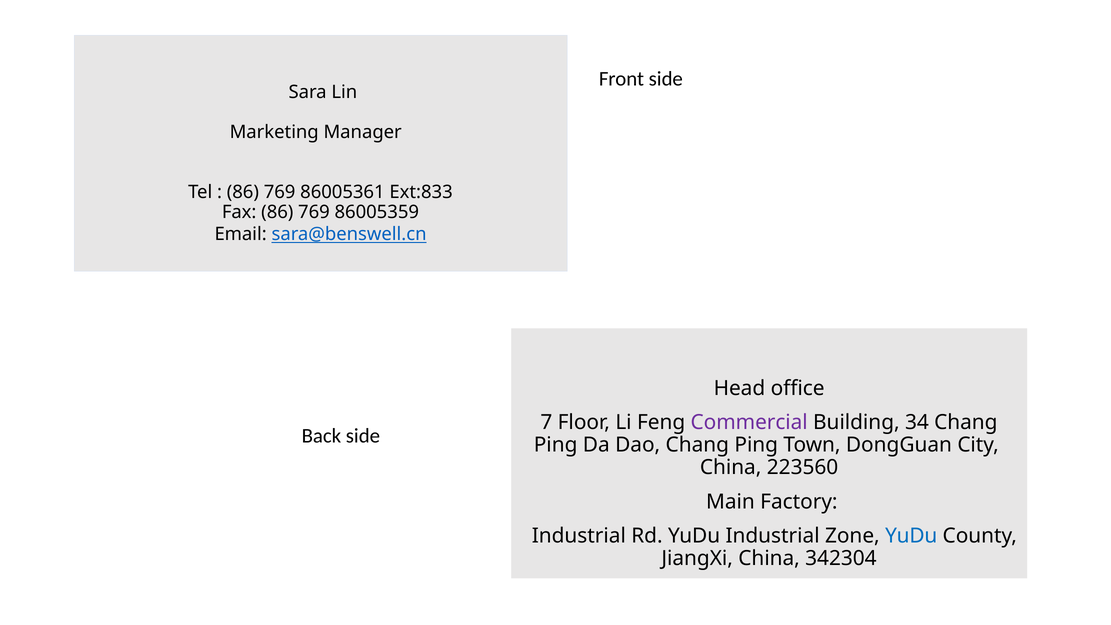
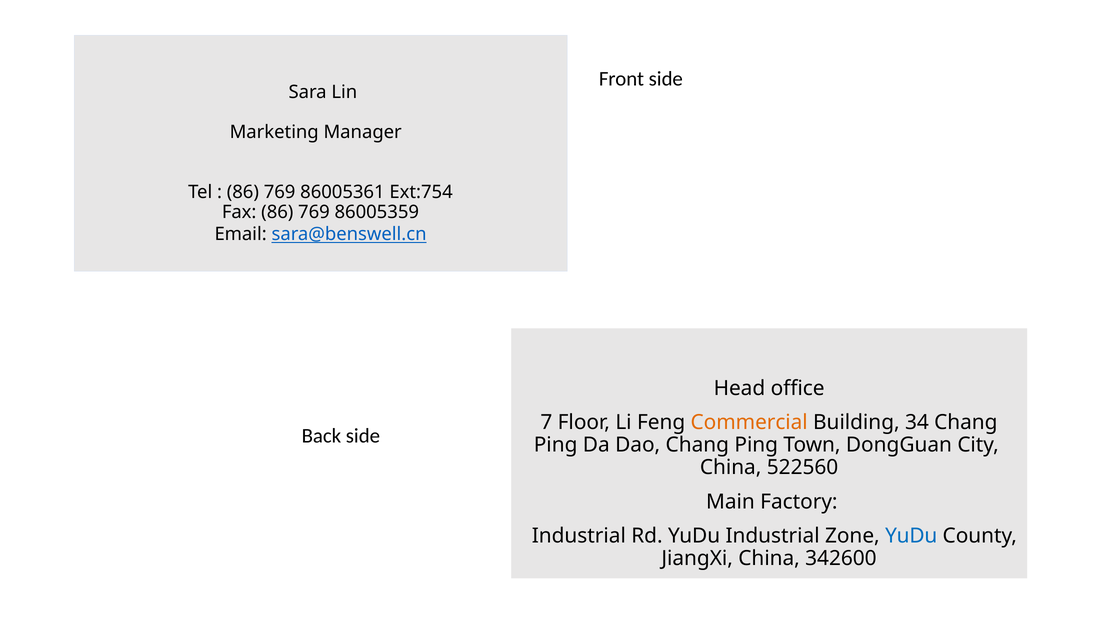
Ext:833: Ext:833 -> Ext:754 (421, 192)
Commercial colour: purple -> orange (749, 423)
223560: 223560 -> 522560 (803, 468)
342304: 342304 -> 342600 (841, 558)
